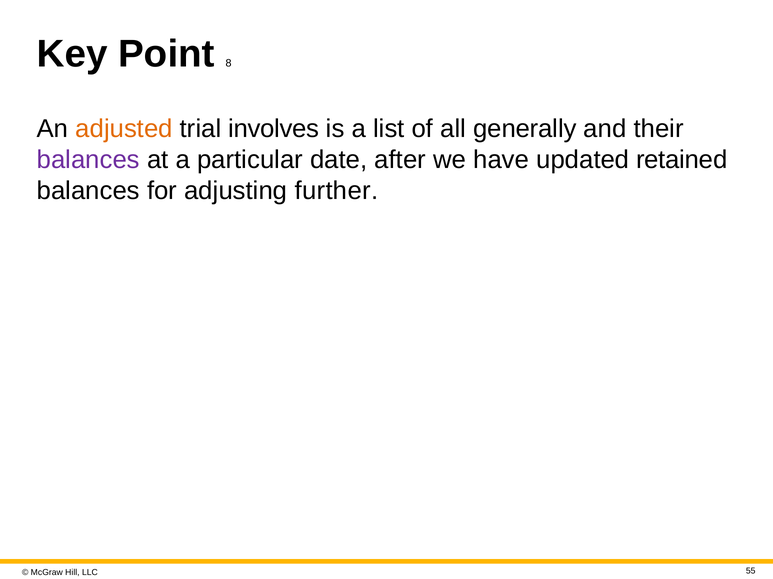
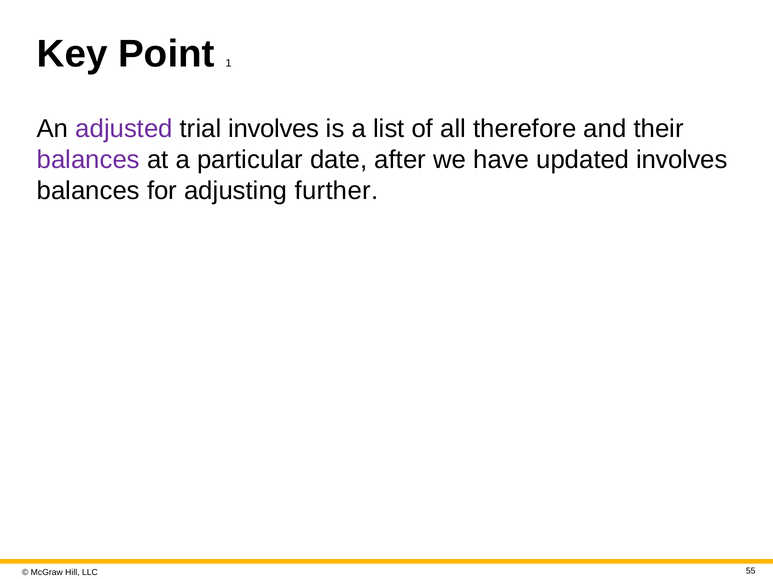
8: 8 -> 1 (229, 63)
adjusted colour: orange -> purple (124, 129)
generally: generally -> therefore (525, 129)
updated retained: retained -> involves (682, 160)
